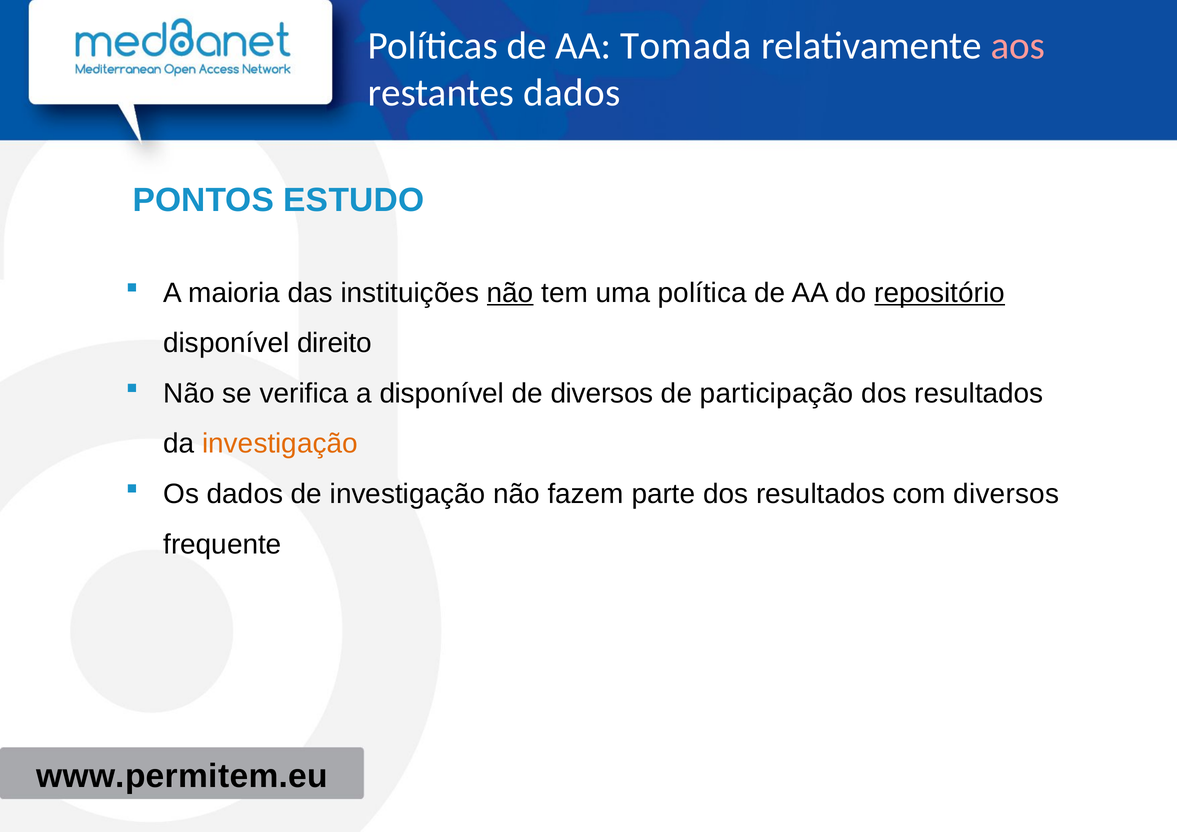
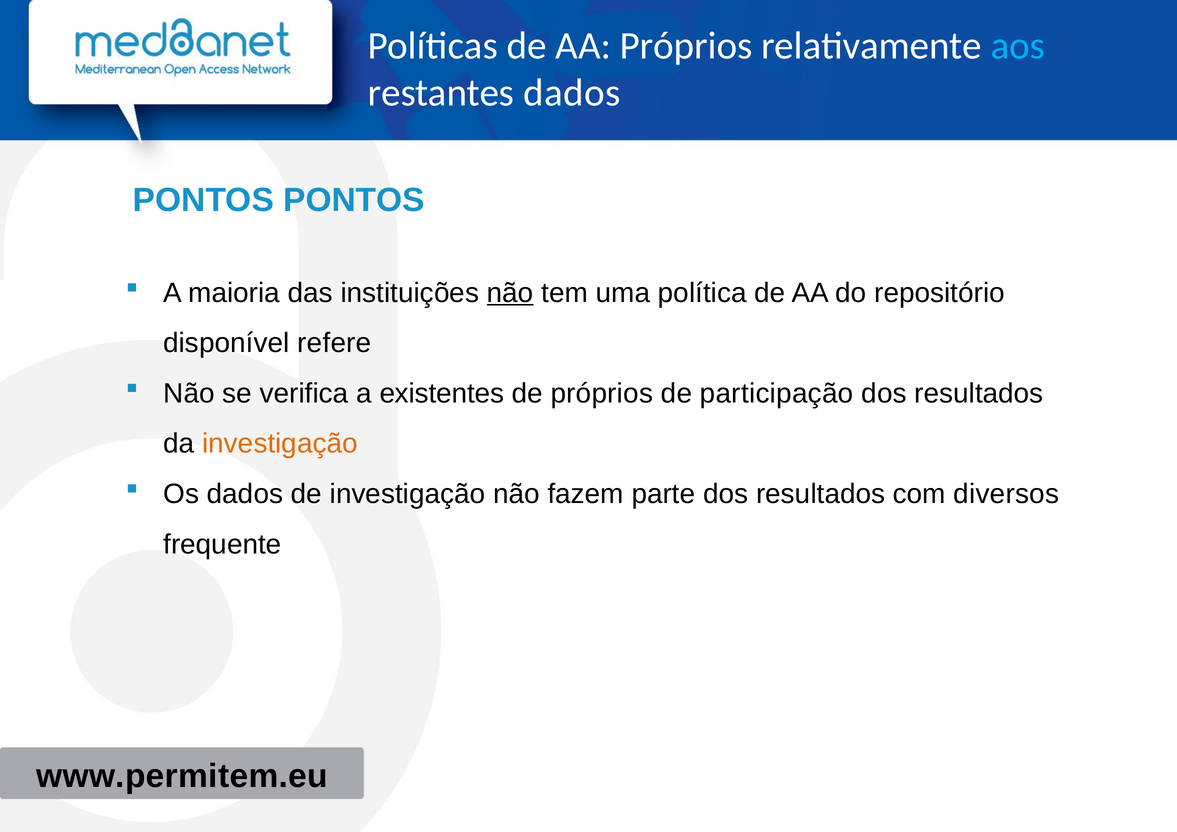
AA Tomada: Tomada -> Próprios (686, 46)
aos colour: pink -> light blue (1018, 46)
PONTOS ESTUDO: ESTUDO -> PONTOS (354, 200)
repositório underline: present -> none (940, 293)
direito: direito -> refere (334, 343)
a disponível: disponível -> existentes (442, 394)
de diversos: diversos -> próprios (602, 394)
